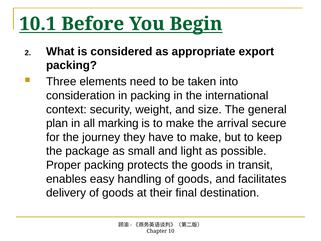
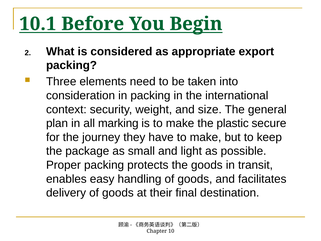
arrival: arrival -> plastic (233, 123)
